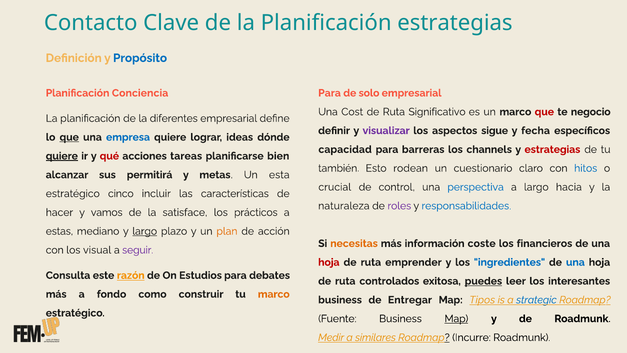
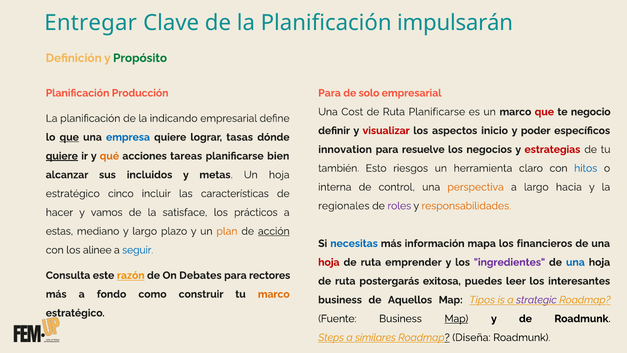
Contacto: Contacto -> Entregar (91, 23)
Planificación estrategias: estrategias -> impulsarán (455, 23)
Propósito colour: blue -> green (140, 58)
Conciencia: Conciencia -> Producción (140, 93)
Ruta Significativo: Significativo -> Planificarse (437, 112)
diferentes: diferentes -> indicando (174, 118)
visualizar colour: purple -> red (386, 131)
sigue: sigue -> inicio (495, 131)
fecha: fecha -> poder (536, 131)
ideas: ideas -> tasas (240, 137)
capacidad: capacidad -> innovation (345, 149)
barreras: barreras -> resuelve (423, 149)
channels: channels -> negocios (489, 149)
qué colour: red -> orange (109, 156)
rodean: rodean -> riesgos (411, 168)
cuestionario: cuestionario -> herramienta (483, 168)
permitirá: permitirá -> incluidos (150, 175)
Un esta: esta -> hoja (279, 175)
crucial: crucial -> interna (335, 187)
perspectiva colour: blue -> orange (476, 187)
naturaleza: naturaleza -> regionales (344, 206)
responsabilidades colour: blue -> orange (466, 206)
largo underline: present -> none (145, 231)
acción underline: none -> present (274, 231)
necesitas colour: orange -> blue (354, 243)
coste: coste -> mapa (482, 243)
visual: visual -> alinee (97, 250)
seguir colour: purple -> blue (138, 250)
ingredientes colour: blue -> purple (509, 262)
Estudios: Estudios -> Debates (200, 275)
debates: debates -> rectores (270, 275)
controlados: controlados -> postergarás (389, 281)
puedes underline: present -> none (483, 281)
Entregar: Entregar -> Aquellos (410, 300)
strategic colour: blue -> purple (536, 300)
Medir: Medir -> Steps (331, 337)
Incurre: Incurre -> Diseña (471, 337)
